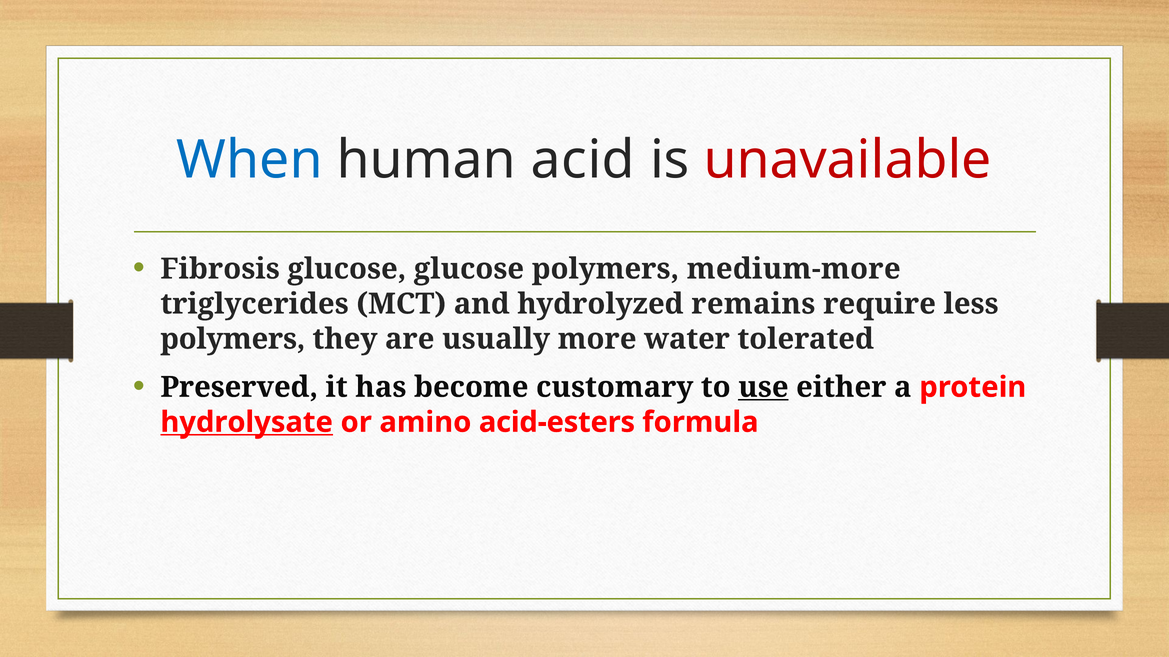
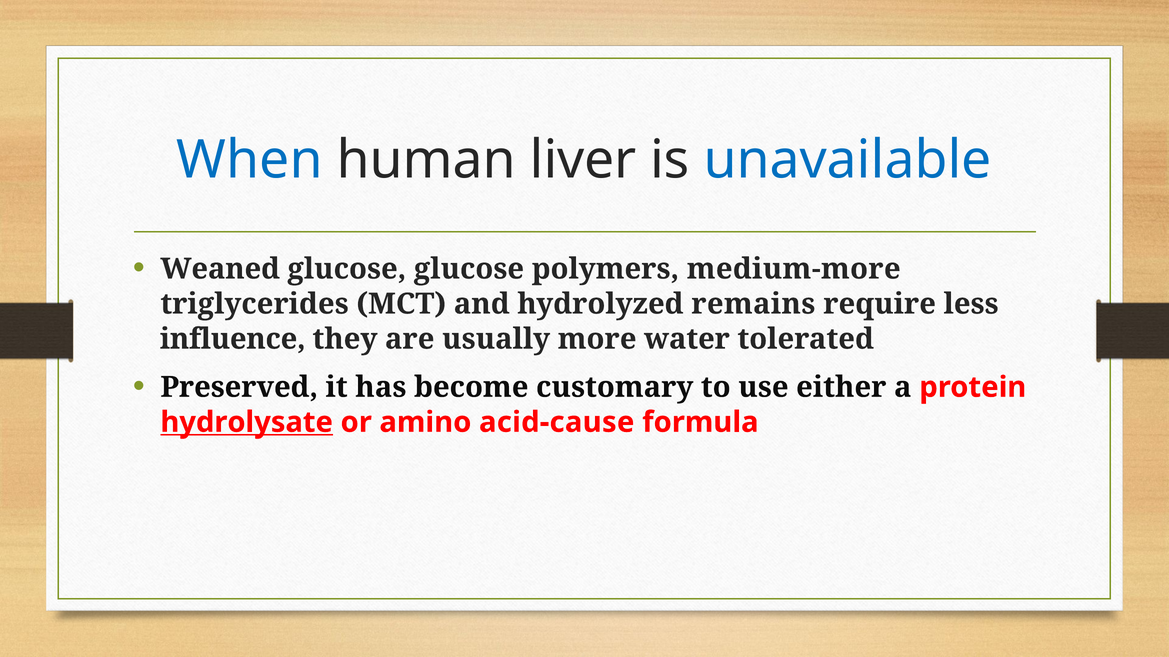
acid: acid -> liver (583, 160)
unavailable colour: red -> blue (848, 160)
Fibrosis: Fibrosis -> Weaned (220, 269)
polymers: polymers -> influence (233, 339)
use underline: present -> none (763, 388)
acid-esters: acid-esters -> acid-cause (557, 423)
